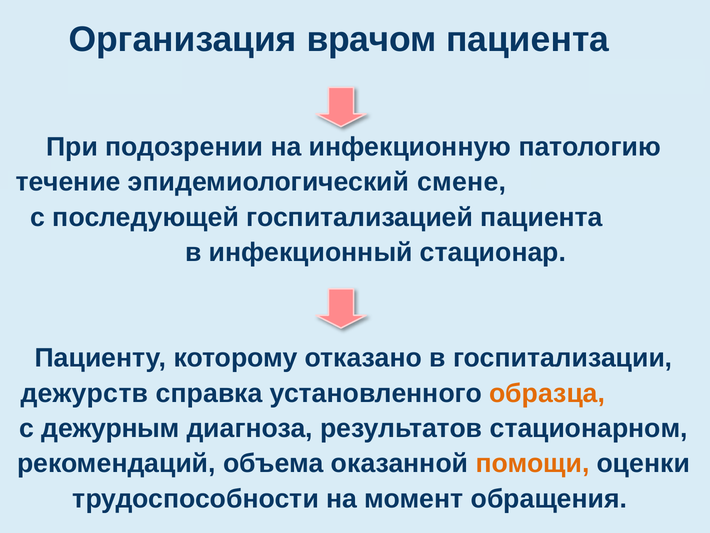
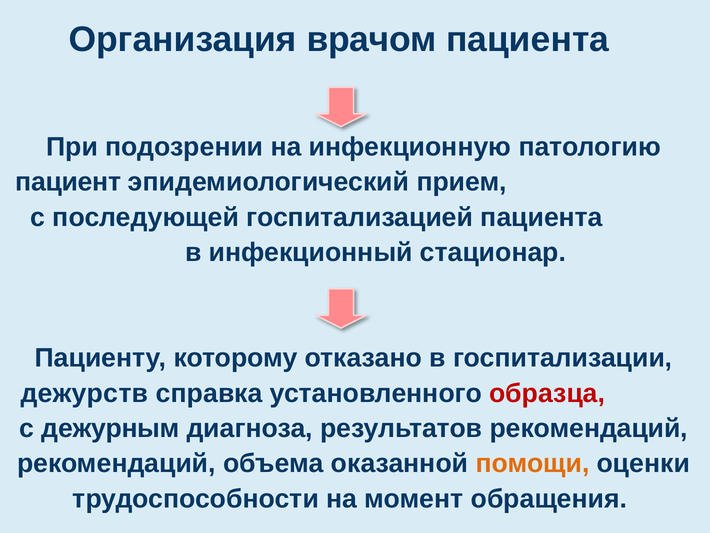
течение: течение -> пациент (68, 182)
смене: смене -> прием (462, 182)
образца colour: orange -> red (547, 393)
результатов стационарном: стационарном -> рекомендаций (589, 428)
